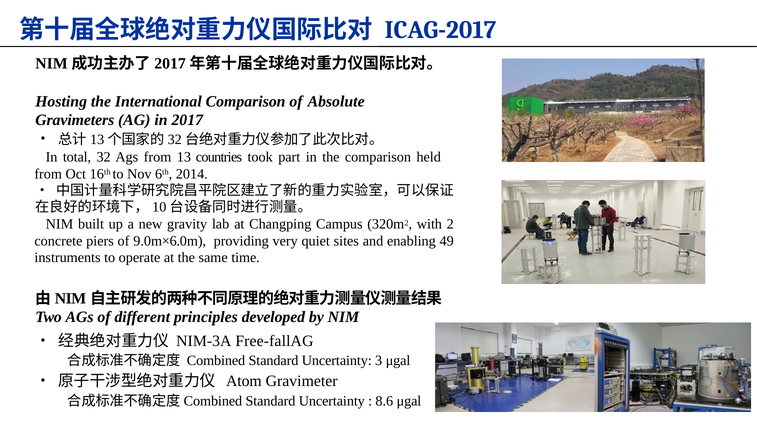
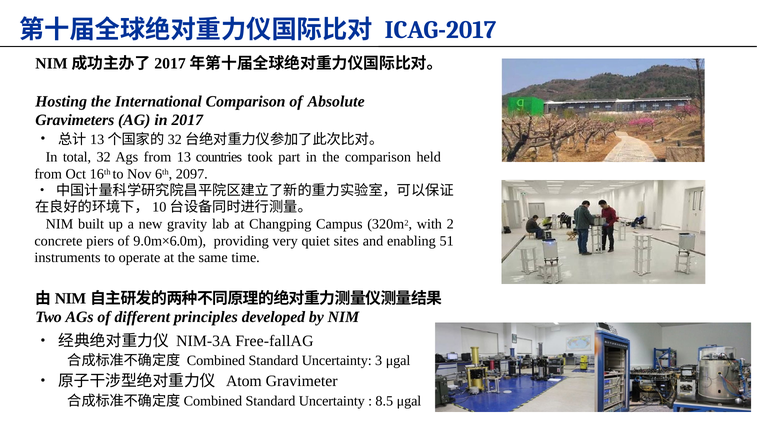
2014: 2014 -> 2097 (192, 174)
49: 49 -> 51 (447, 241)
8.6: 8.6 -> 8.5 (384, 401)
